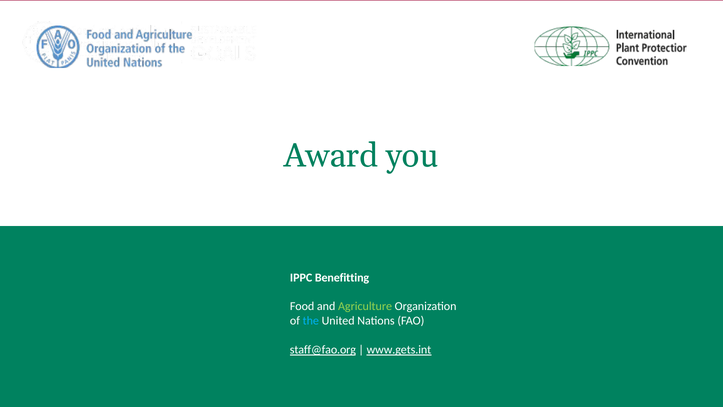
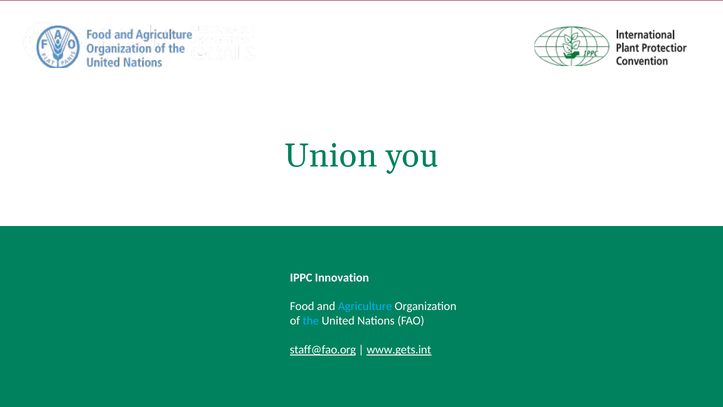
Award: Award -> Union (331, 155)
Benefitting: Benefitting -> Innovation (342, 277)
Agriculture colour: light green -> light blue (365, 306)
